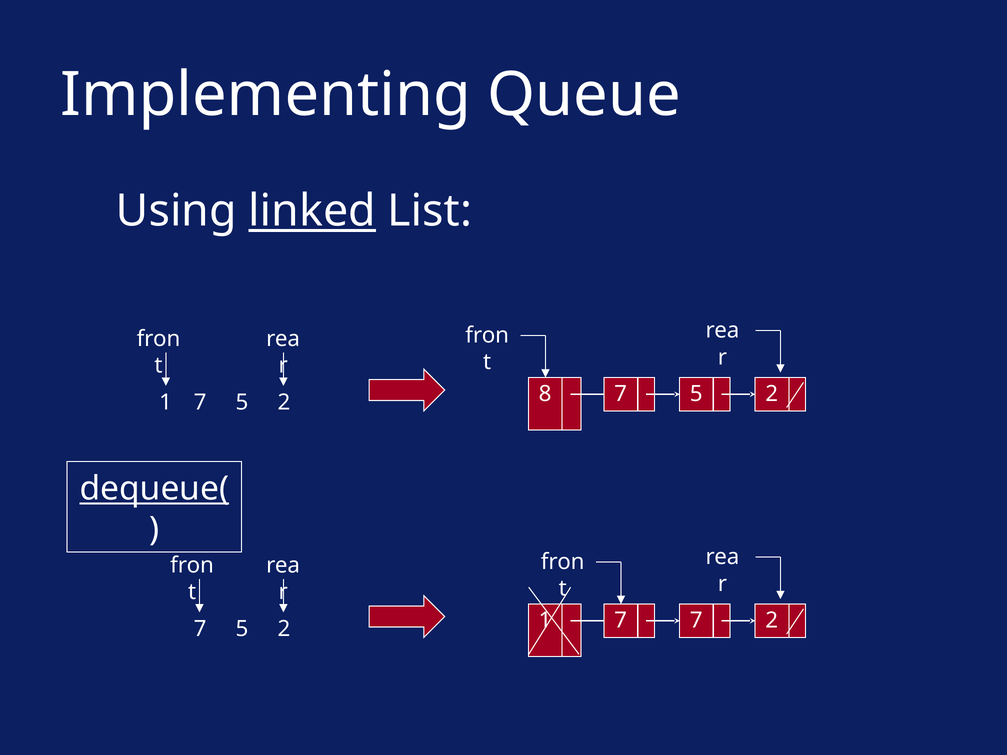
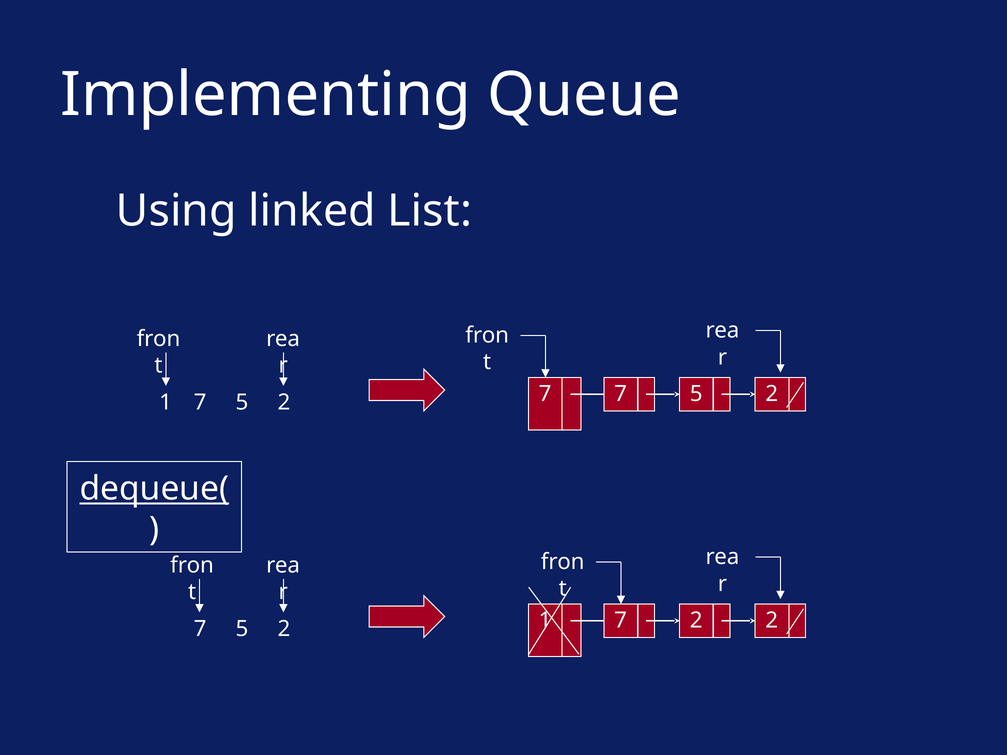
linked underline: present -> none (312, 211)
8: 8 -> 7 (545, 394)
7 7: 7 -> 2 (696, 621)
